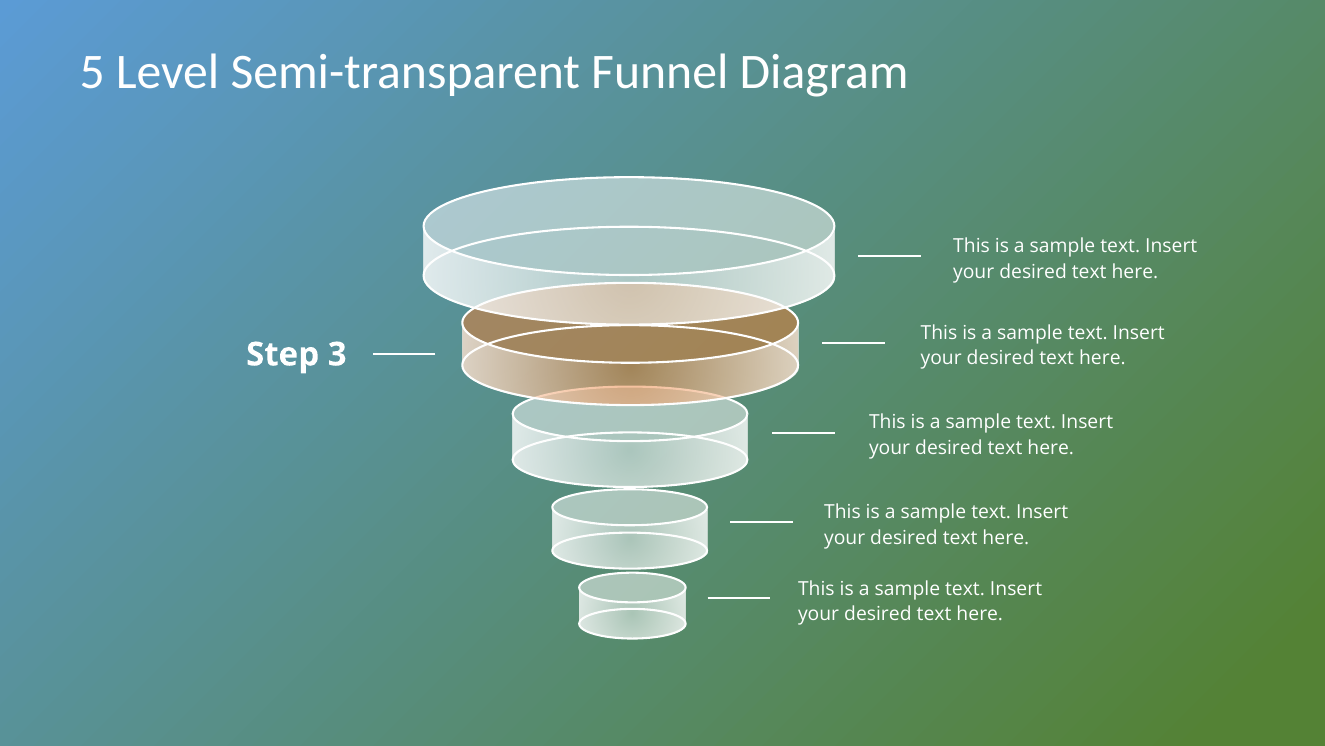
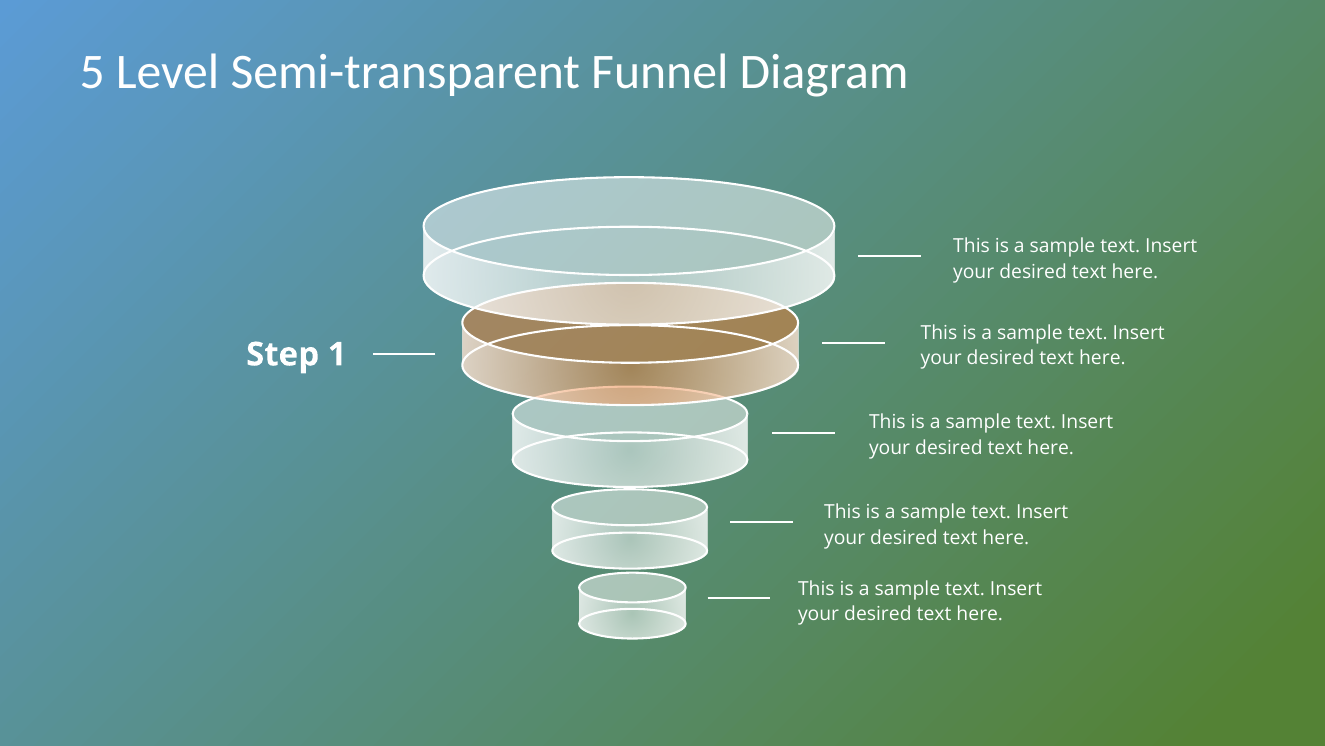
3: 3 -> 1 (337, 354)
